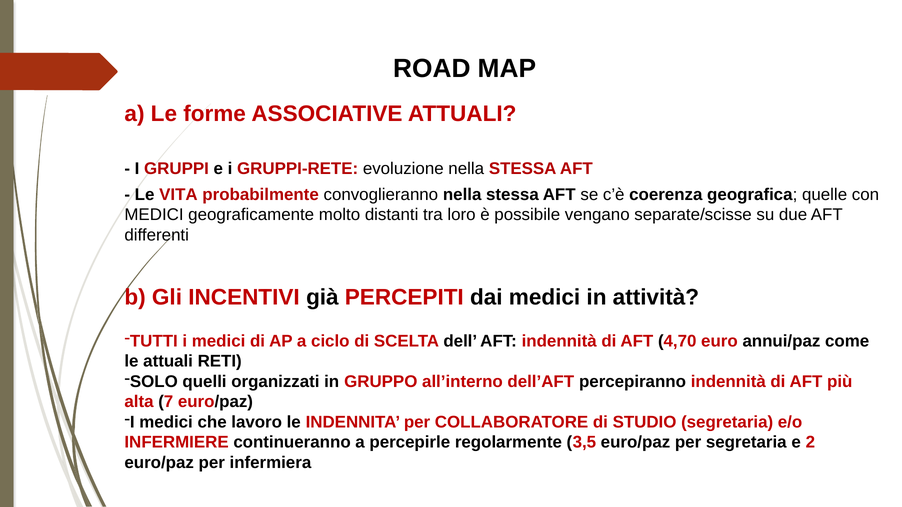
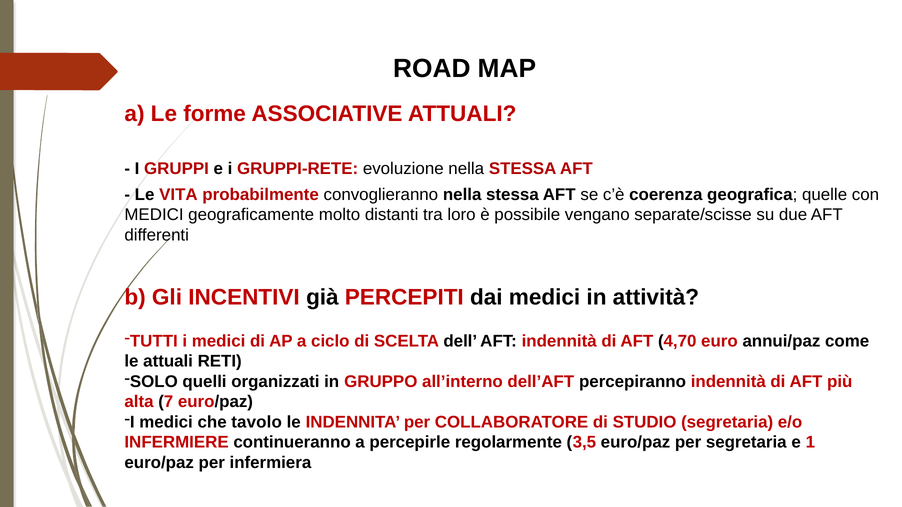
lavoro: lavoro -> tavolo (257, 422)
2: 2 -> 1 (810, 443)
